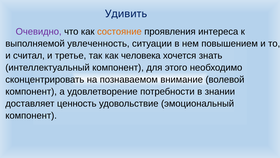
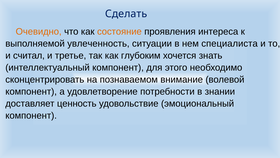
Удивить: Удивить -> Сделать (126, 14)
Очевидно colour: purple -> orange (39, 31)
повышением: повышением -> специалиста (230, 43)
человека: человека -> глубоким (141, 55)
